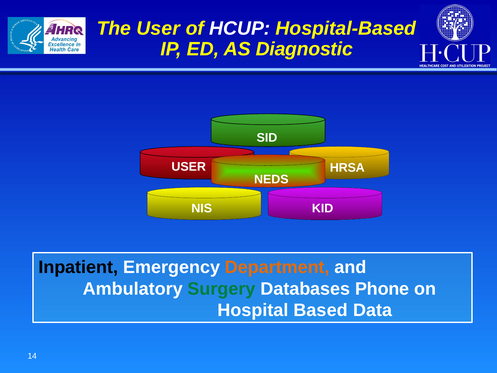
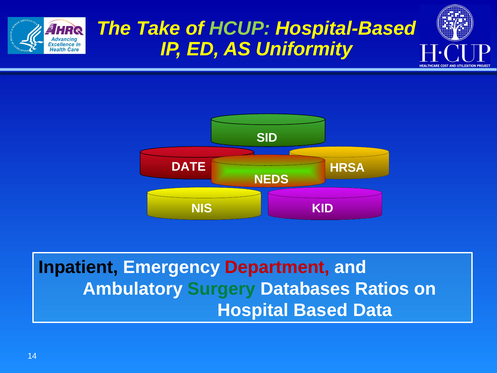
The User: User -> Take (158, 28)
HCUP colour: white -> light green (240, 28)
Diagnostic: Diagnostic -> Uniformity (304, 49)
USER: USER -> DATE (189, 167)
Department colour: orange -> red (277, 267)
Phone: Phone -> Ratios (382, 289)
